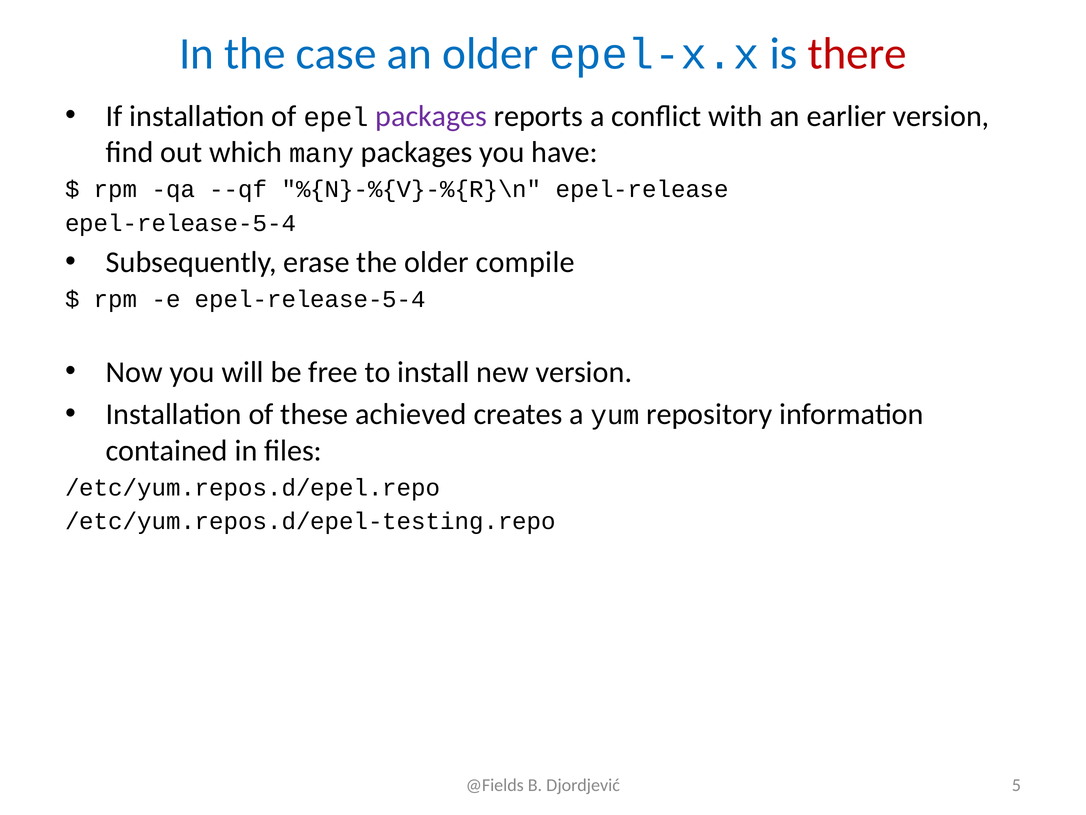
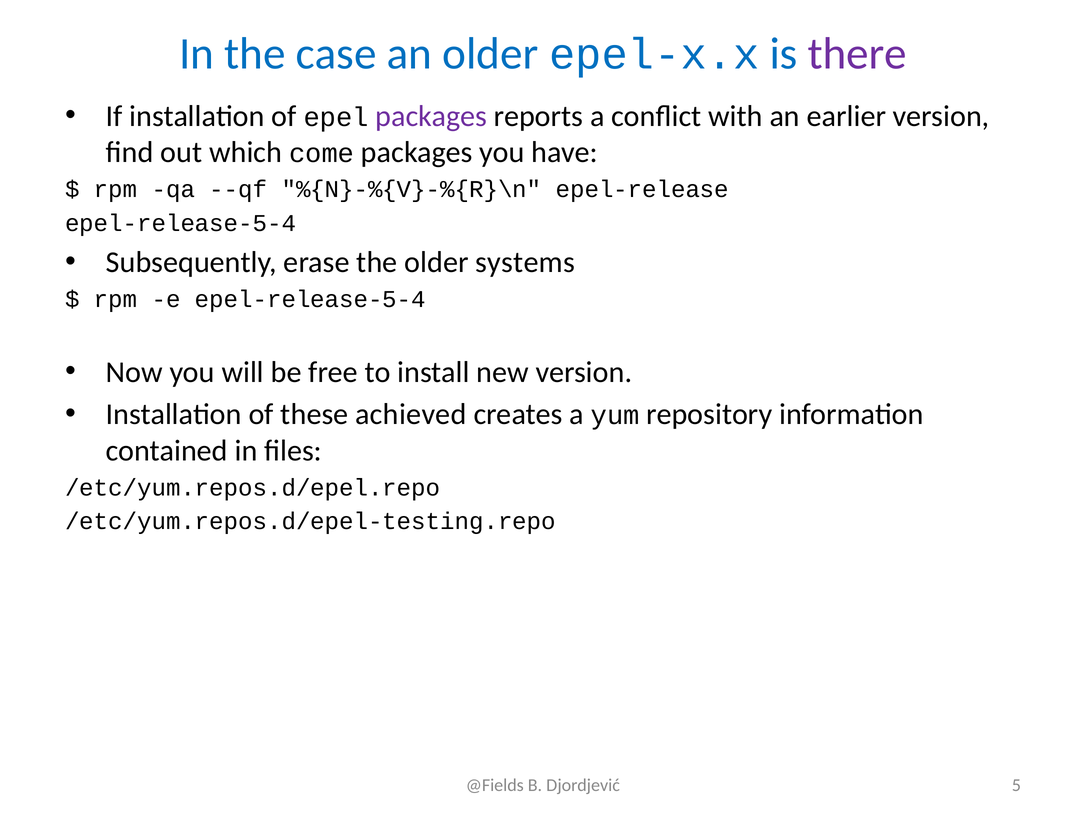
there colour: red -> purple (857, 54)
many: many -> come (322, 153)
compile: compile -> systems (525, 262)
